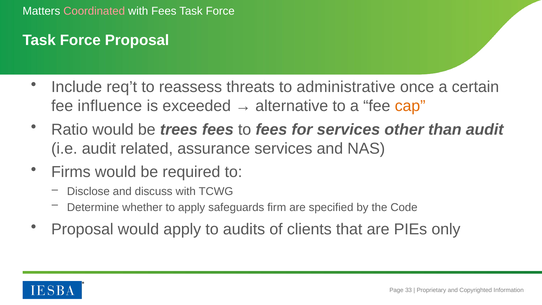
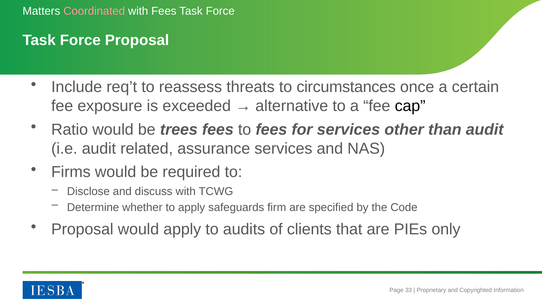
administrative: administrative -> circumstances (346, 87)
influence: influence -> exposure (110, 106)
cap colour: orange -> black (410, 106)
